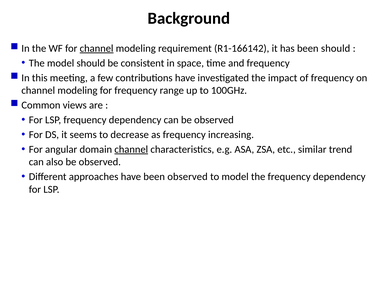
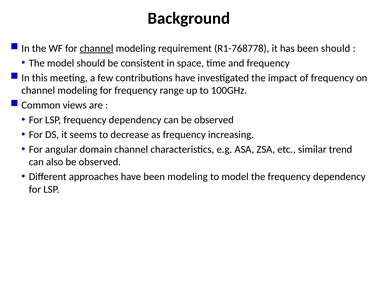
R1-166142: R1-166142 -> R1-768778 (242, 48)
channel underline: present -> none (131, 149)
been observed: observed -> modeling (188, 176)
